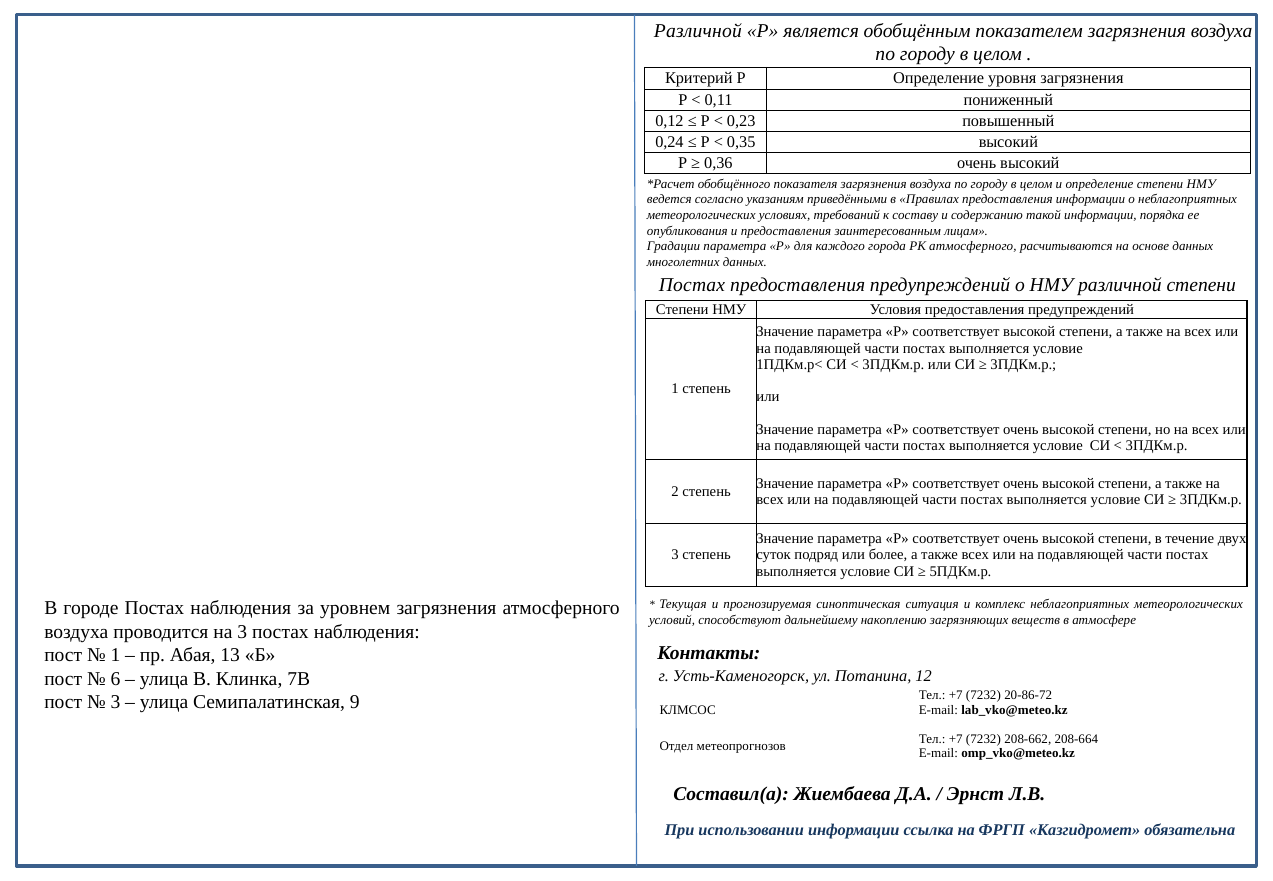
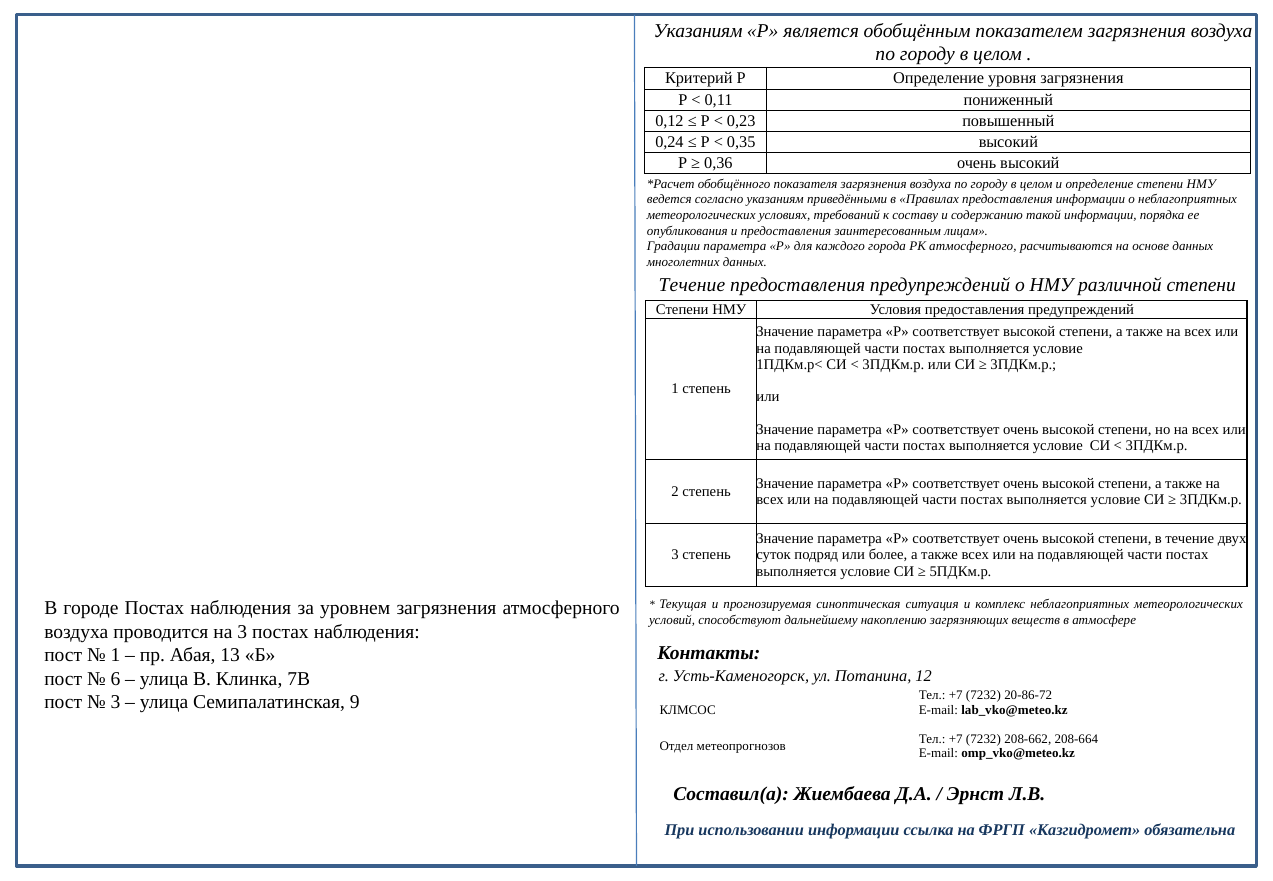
Различной: Различной -> Указаниям (698, 31)
Постах: Постах -> Течение (692, 285)
